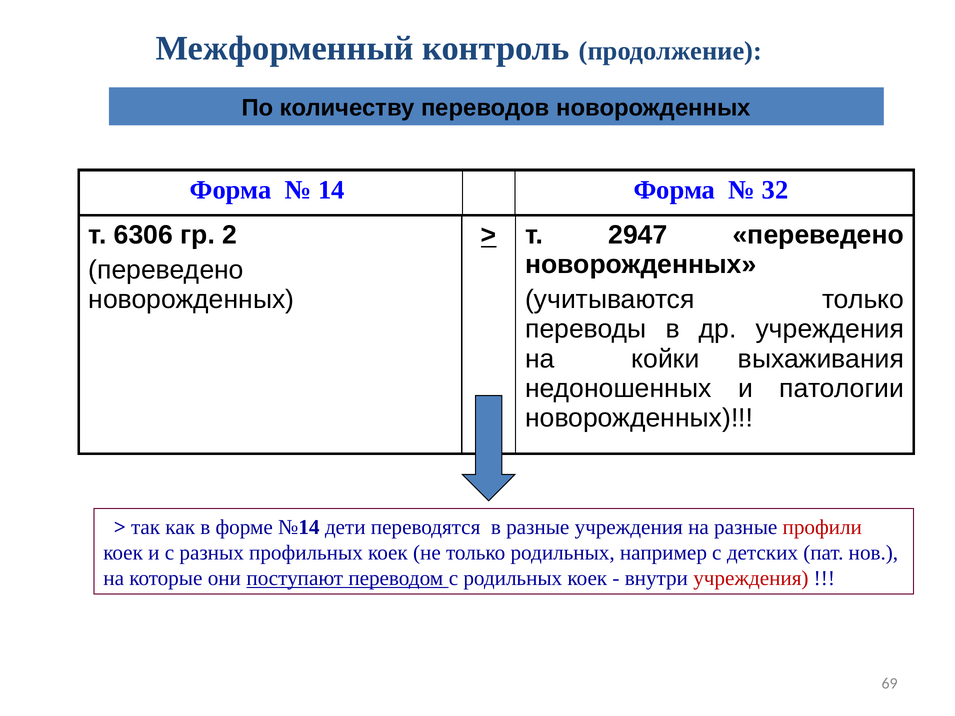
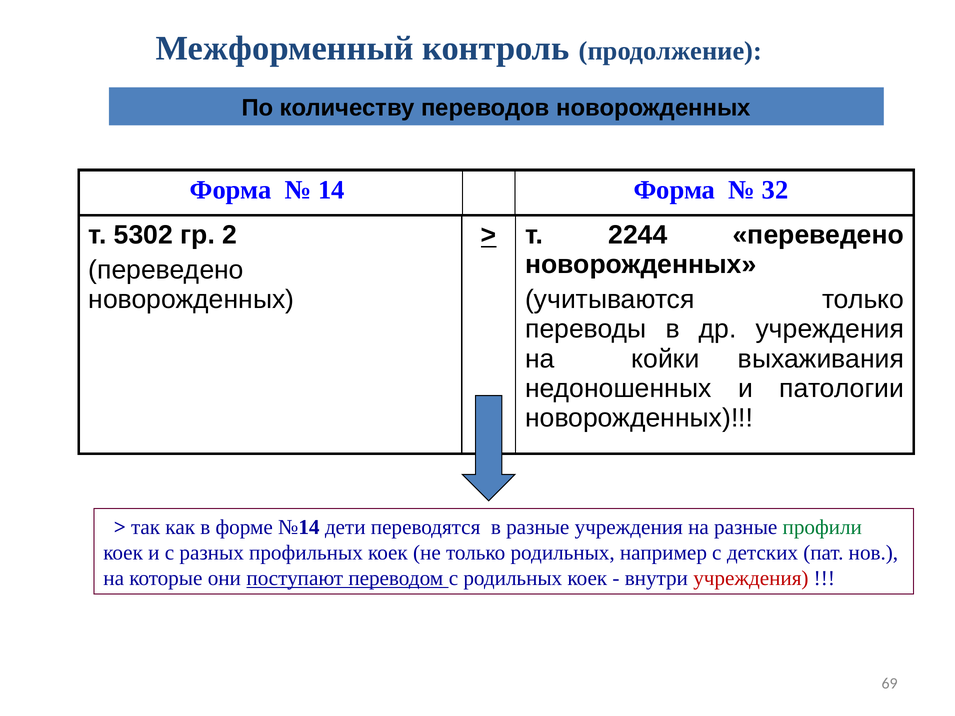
6306: 6306 -> 5302 (143, 235)
2947: 2947 -> 2244 (638, 235)
профили colour: red -> green (822, 527)
